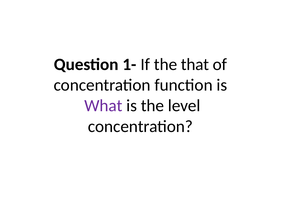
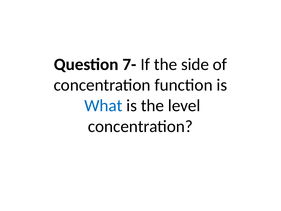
1-: 1- -> 7- (129, 64)
that: that -> side (195, 64)
What colour: purple -> blue (103, 106)
